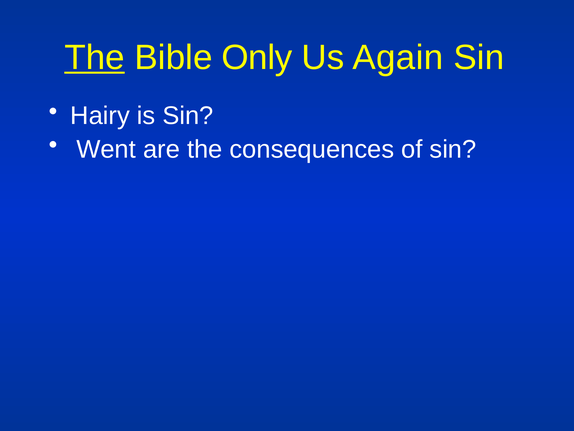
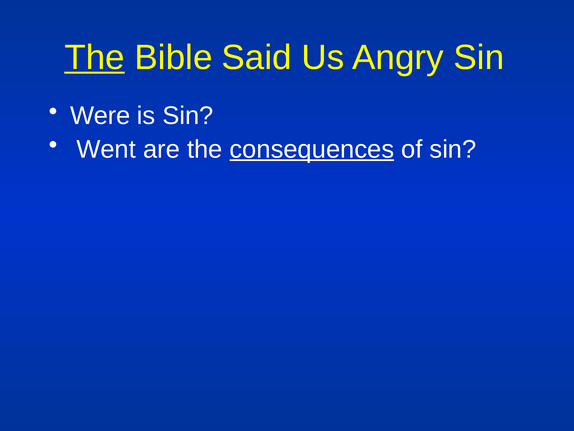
Only: Only -> Said (257, 57)
Again: Again -> Angry (398, 57)
Hairy: Hairy -> Were (100, 116)
consequences underline: none -> present (312, 149)
